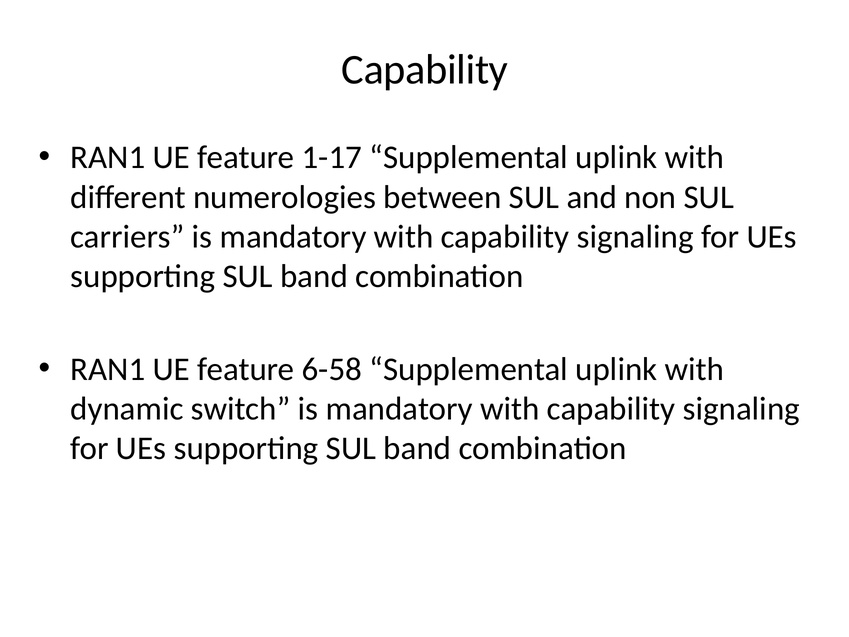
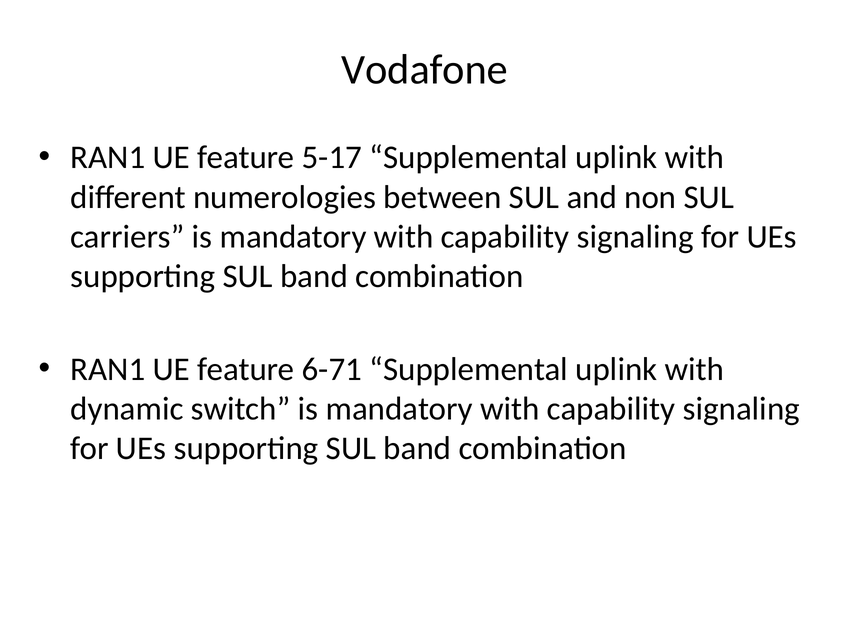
Capability: Capability -> Vodafone (425, 70)
1-17: 1-17 -> 5-17 (332, 158)
6-58: 6-58 -> 6-71 (332, 369)
